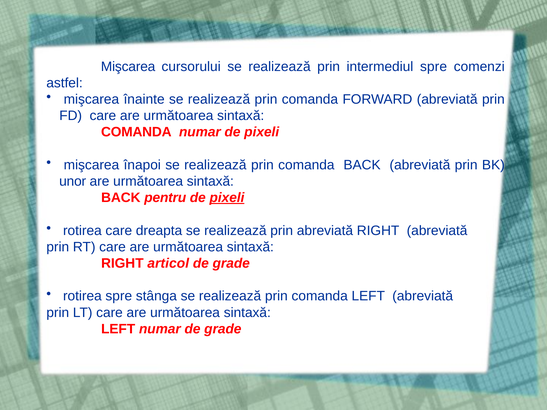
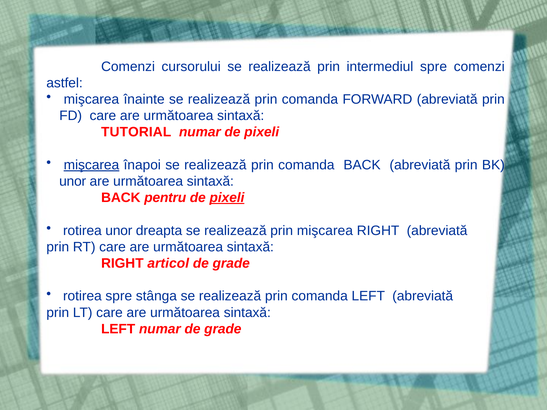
Mişcarea: Mişcarea -> Comenzi (128, 67)
COMANDA: COMANDA -> TUTORIAL (136, 132)
mişcarea underline: none -> present (91, 165)
rotirea care: care -> unor (119, 231)
prin abreviată: abreviată -> mişcarea (325, 231)
